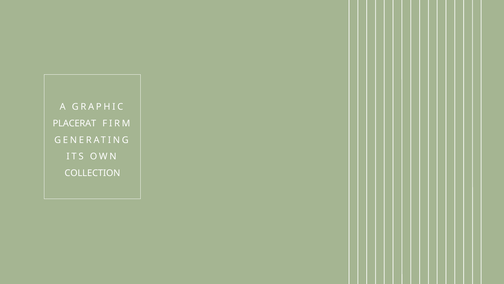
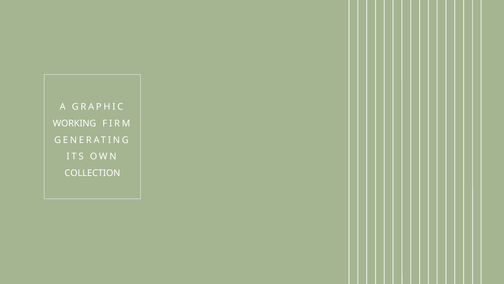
PLACERAT: PLACERAT -> WORKING (74, 123)
